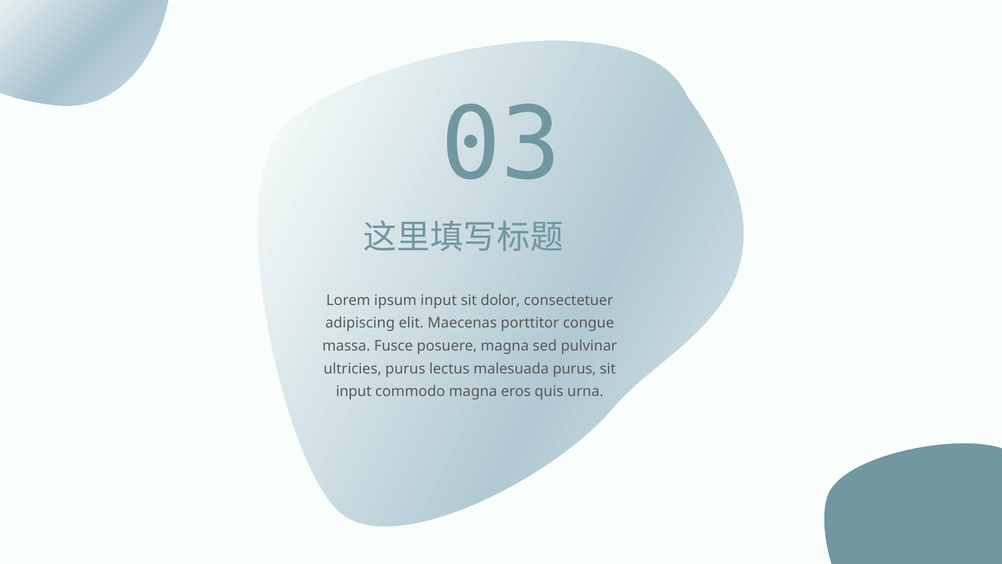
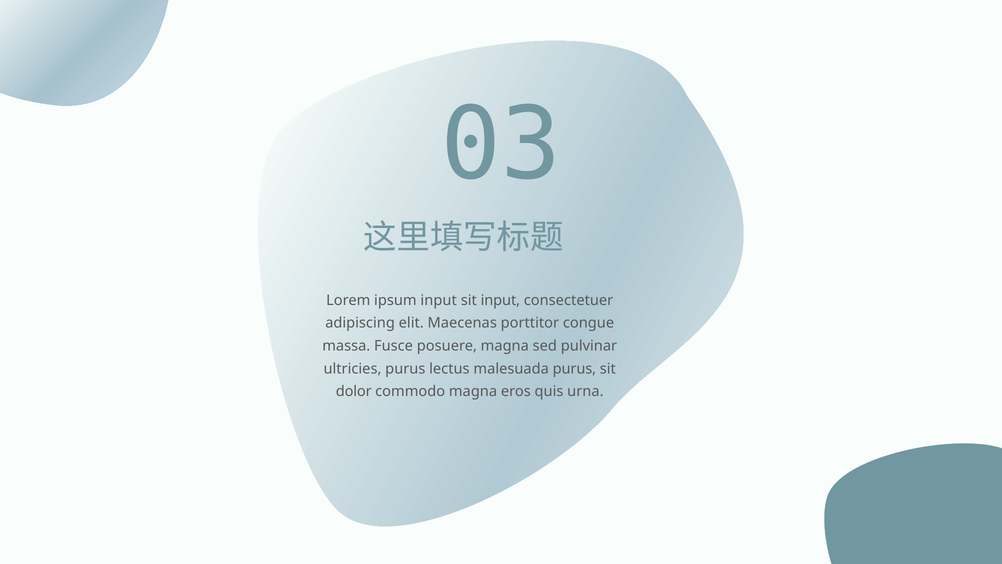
sit dolor: dolor -> input (500, 300)
input: input -> dolor (354, 391)
